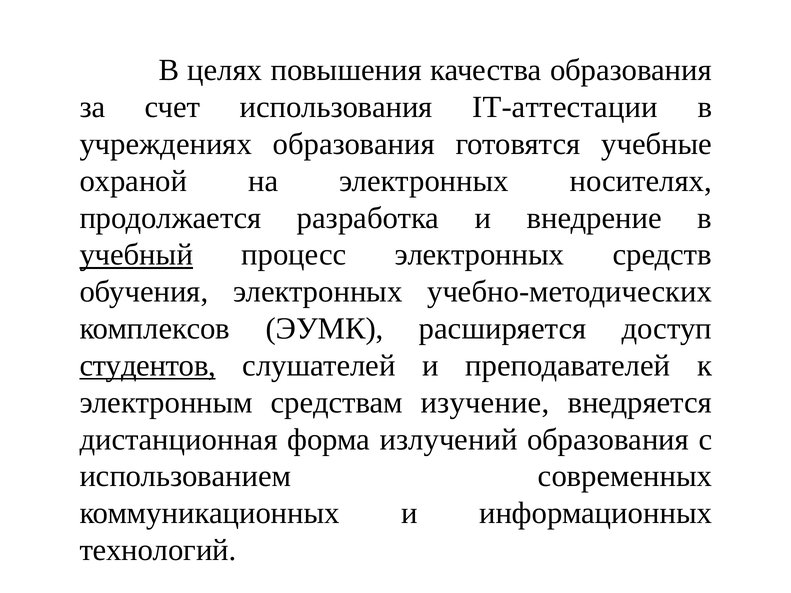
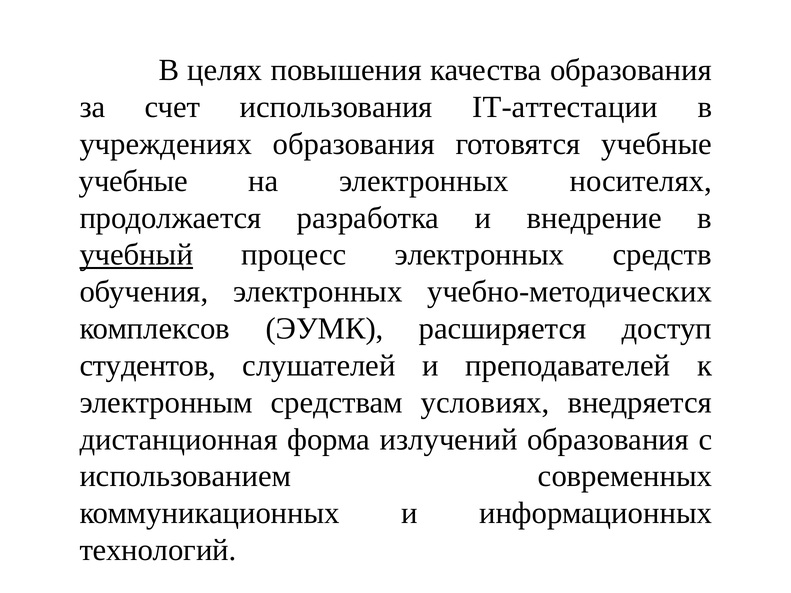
охраной: охраной -> учебные (133, 181)
студентов underline: present -> none (148, 366)
изучение: изучение -> условиях (485, 403)
